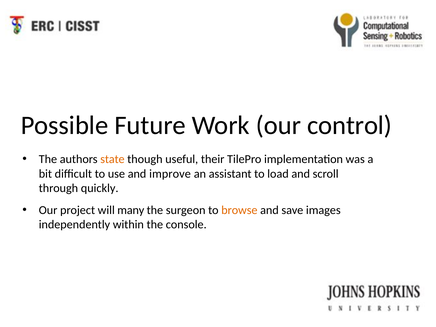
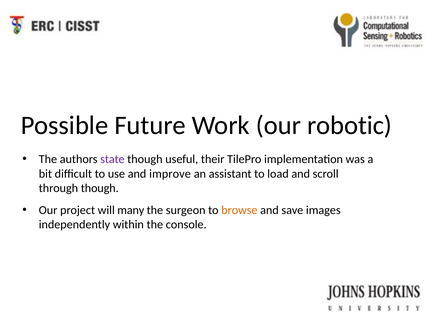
control: control -> robotic (350, 125)
state colour: orange -> purple (112, 159)
through quickly: quickly -> though (100, 188)
